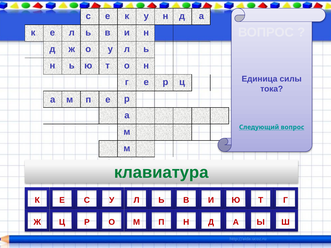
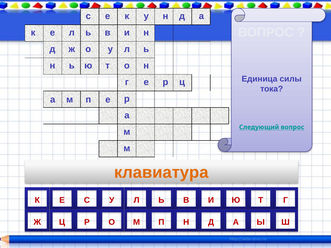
клавиатура colour: green -> orange (161, 173)
